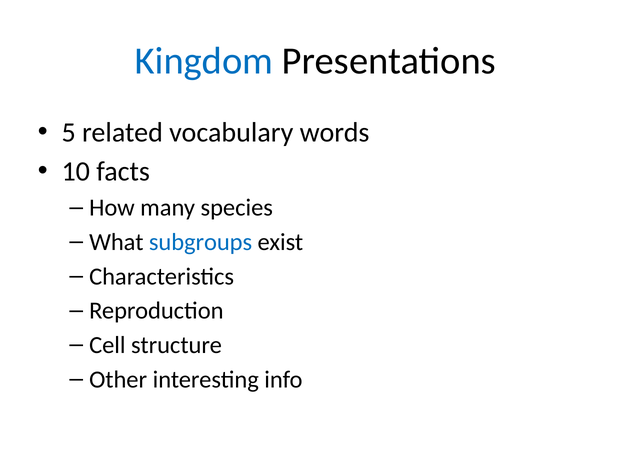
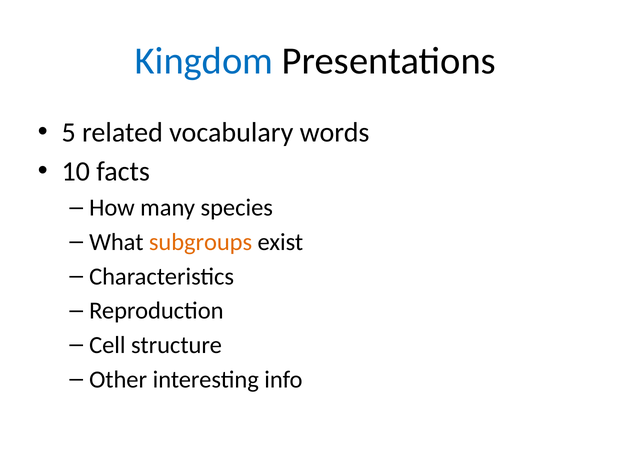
subgroups colour: blue -> orange (201, 242)
